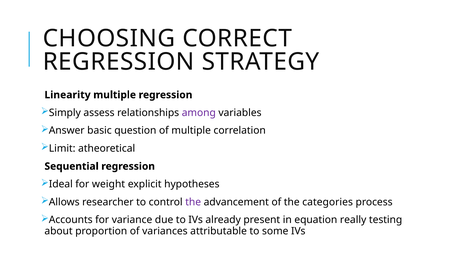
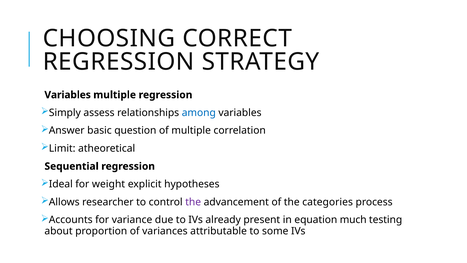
Linearity: Linearity -> Variables (68, 95)
among colour: purple -> blue (199, 113)
really: really -> much (353, 220)
